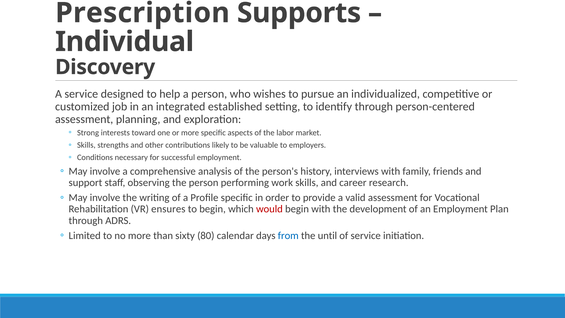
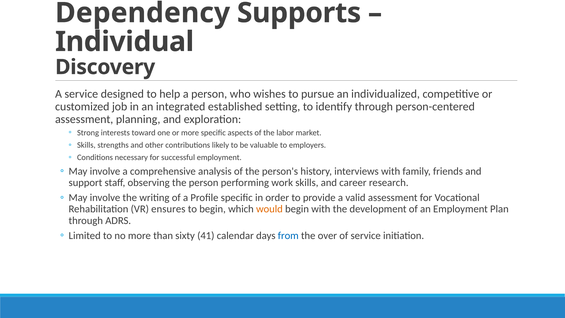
Prescription: Prescription -> Dependency (143, 13)
would colour: red -> orange (269, 209)
80: 80 -> 41 (206, 235)
until: until -> over (327, 235)
